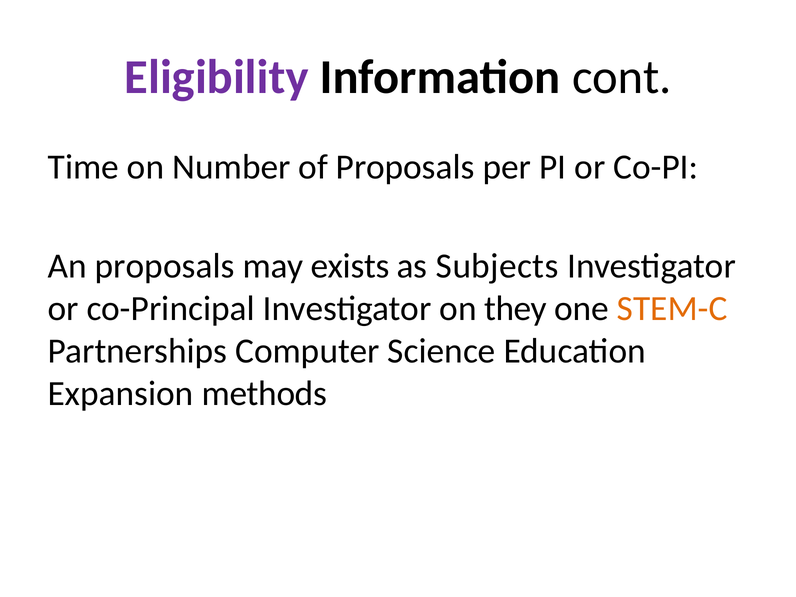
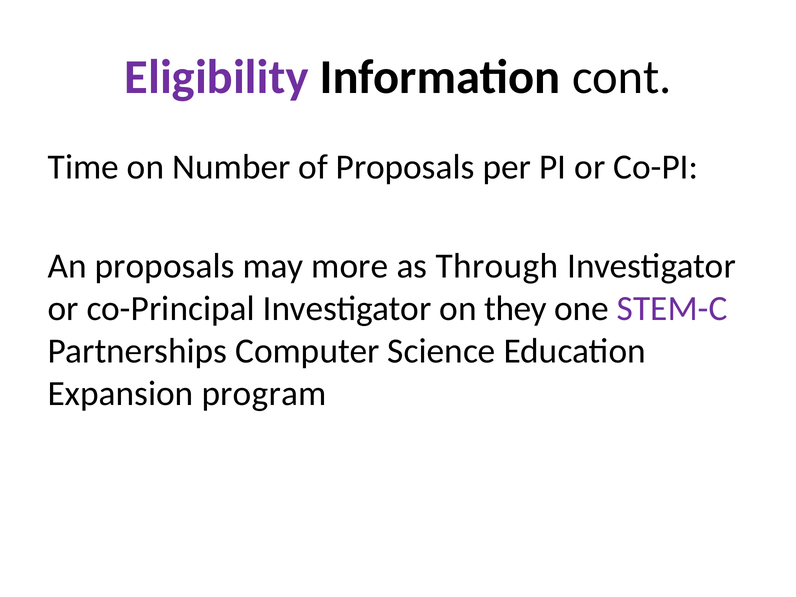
exists: exists -> more (350, 266)
Subjects: Subjects -> Through (497, 266)
STEM-C colour: orange -> purple (672, 309)
methods: methods -> program (264, 394)
